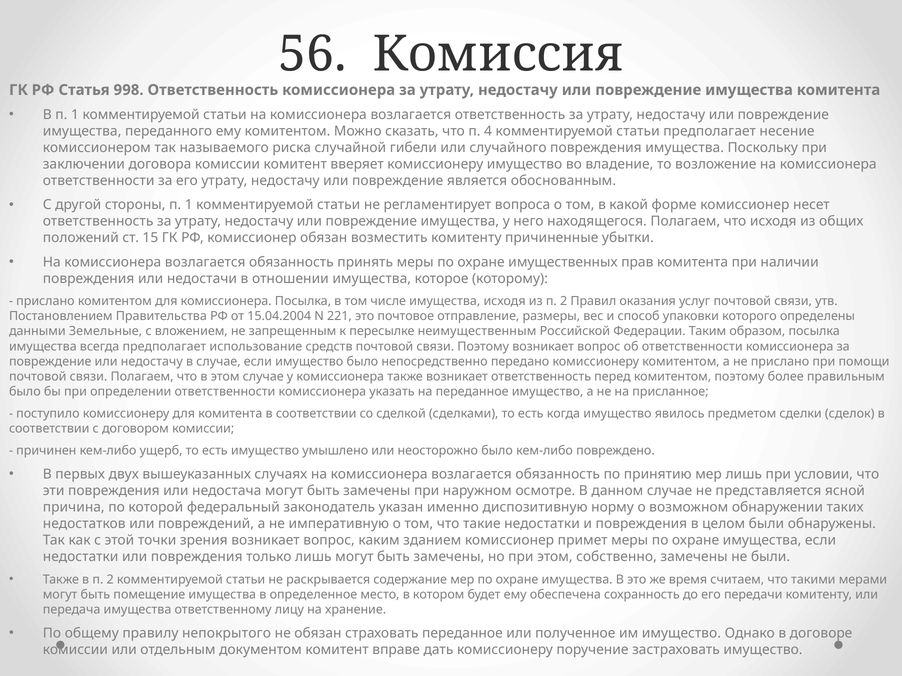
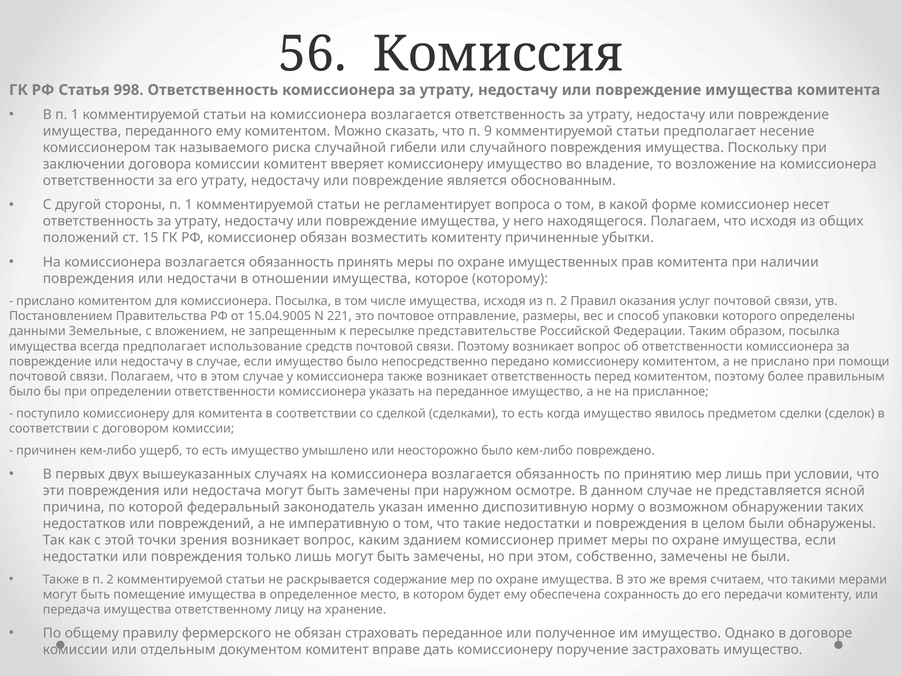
4: 4 -> 9 (488, 131)
15.04.2004: 15.04.2004 -> 15.04.9005 (279, 317)
неимущественным: неимущественным -> представительстве (477, 332)
непокрытого: непокрытого -> фермерского (227, 633)
